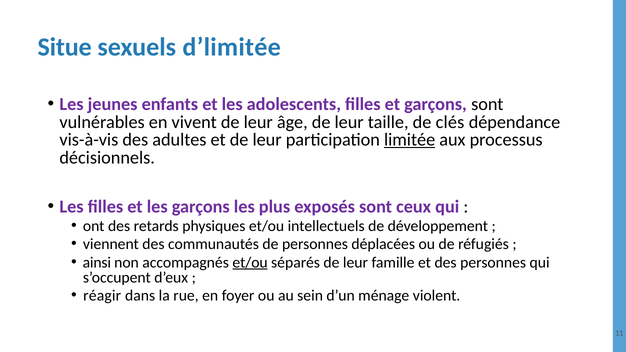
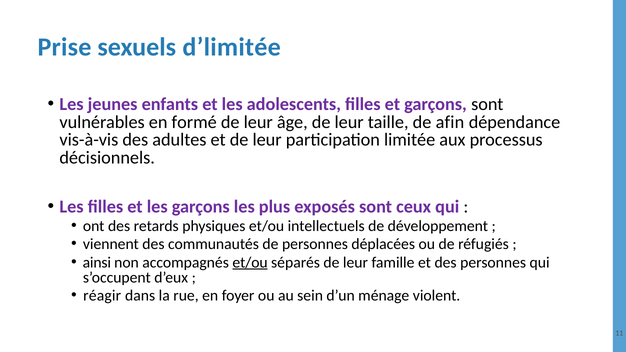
Situe: Situe -> Prise (64, 47)
vivent: vivent -> formé (194, 122)
clés: clés -> afin (450, 122)
limitée underline: present -> none (410, 140)
